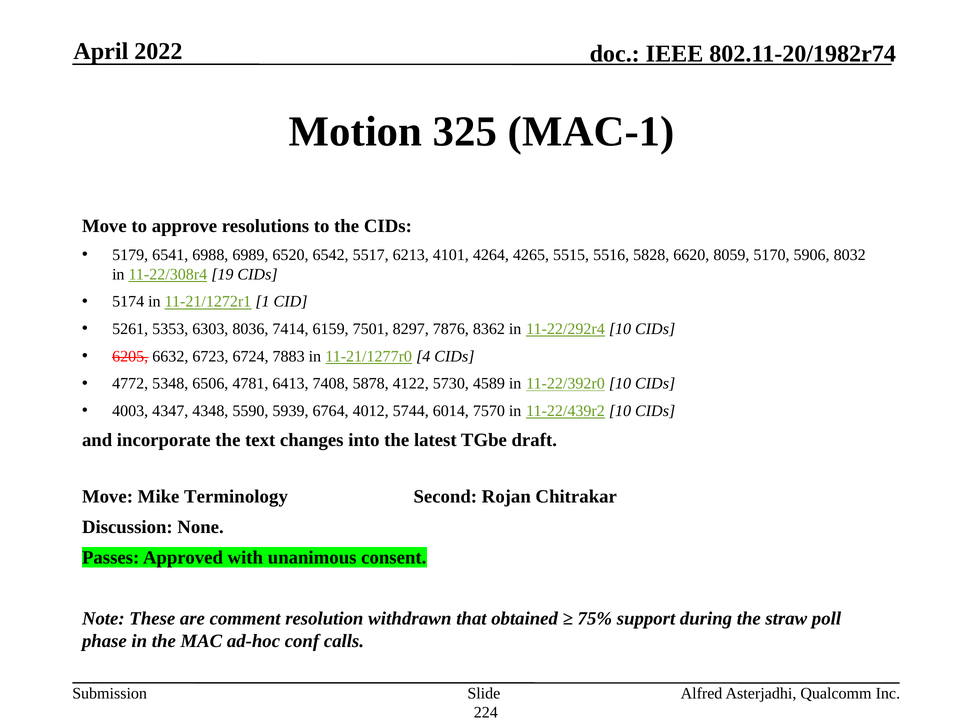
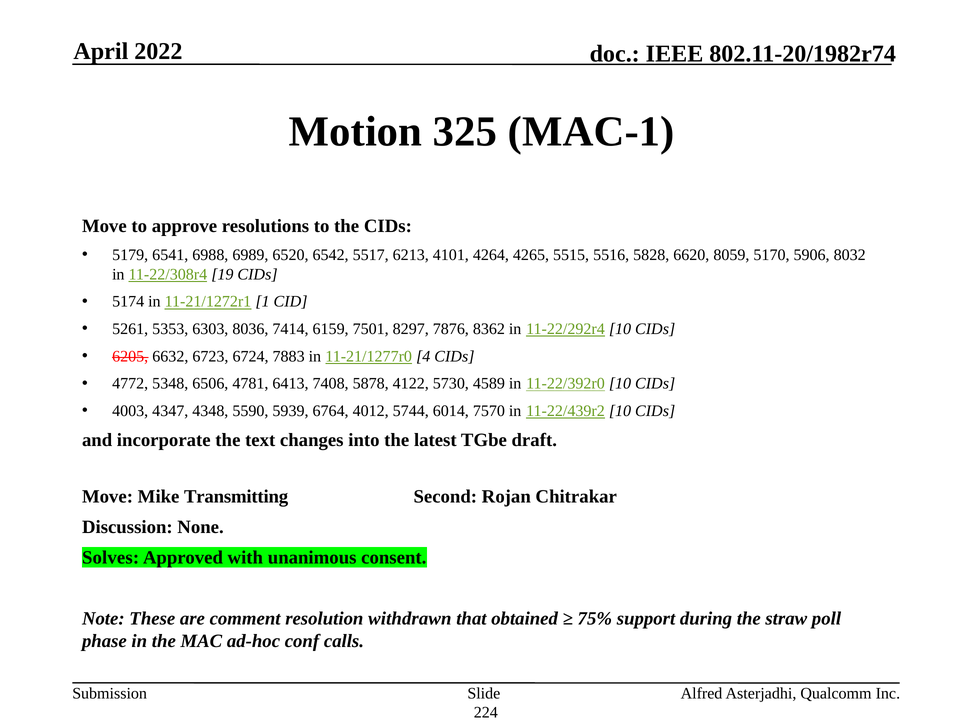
Terminology: Terminology -> Transmitting (236, 496)
Passes: Passes -> Solves (111, 557)
